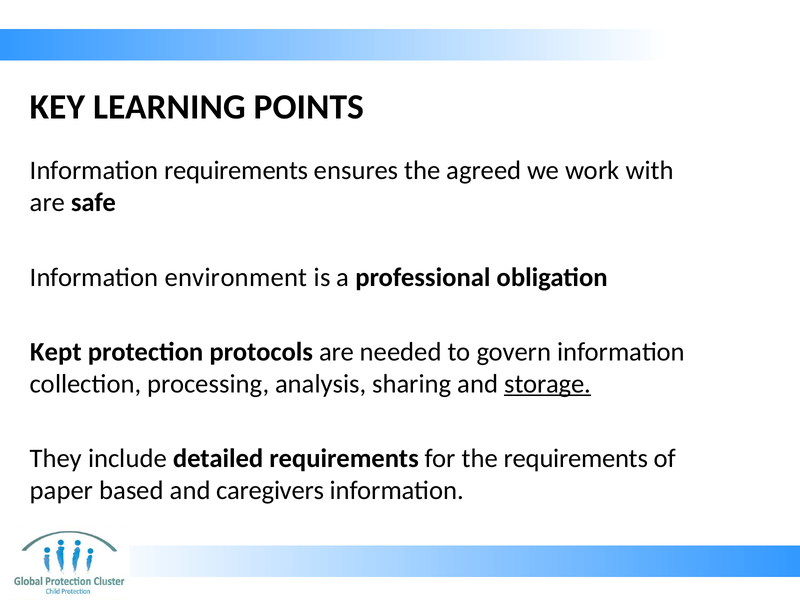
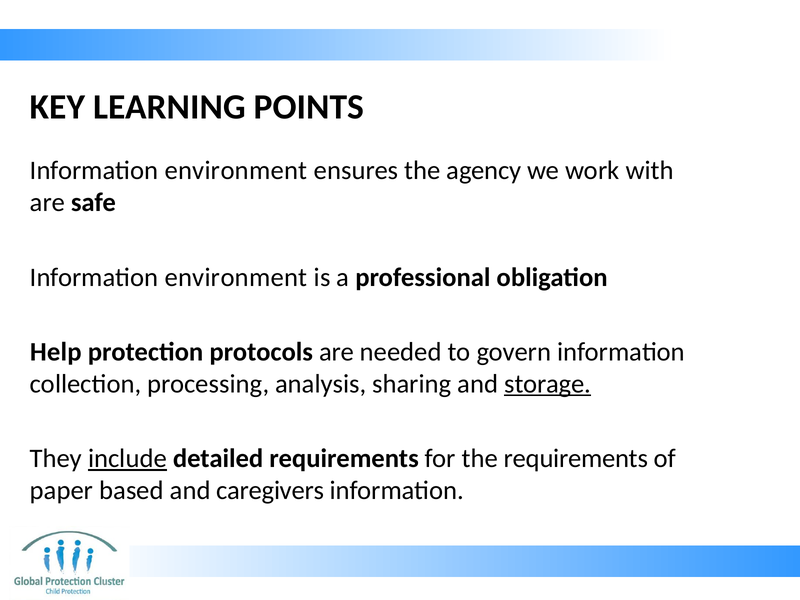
requirements: requirements -> environment (236, 171)
agreed: agreed -> agency (484, 171)
Kept: Kept -> Help (56, 352)
include underline: none -> present (127, 459)
